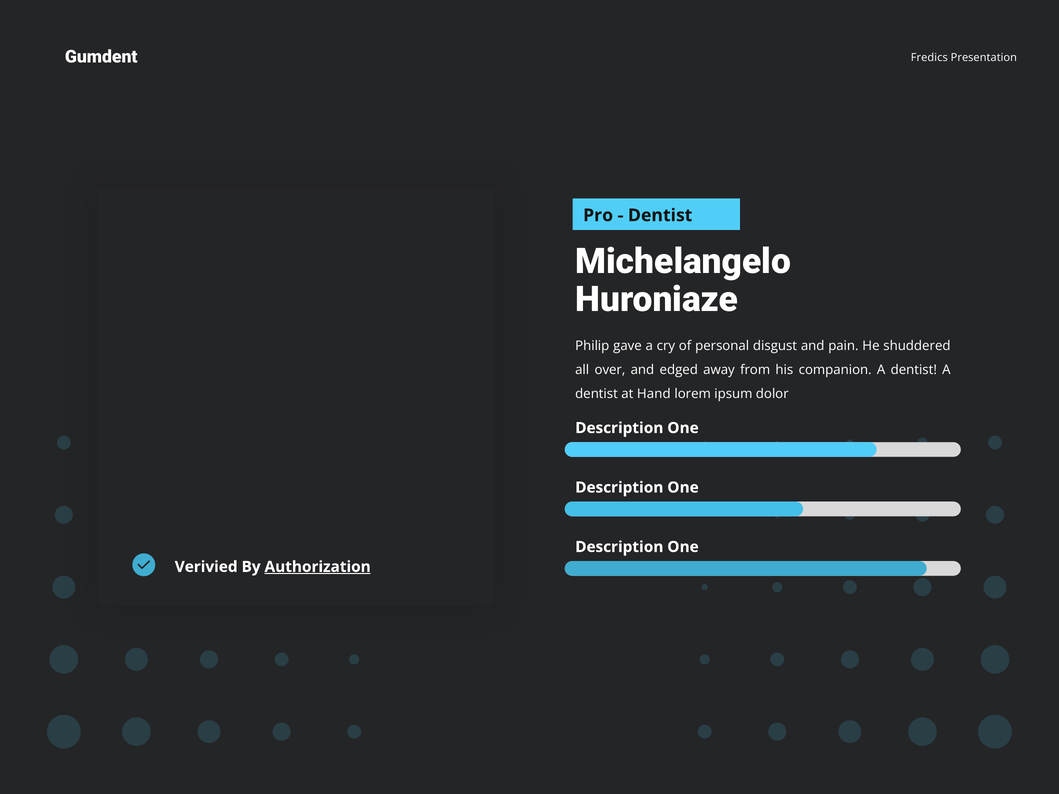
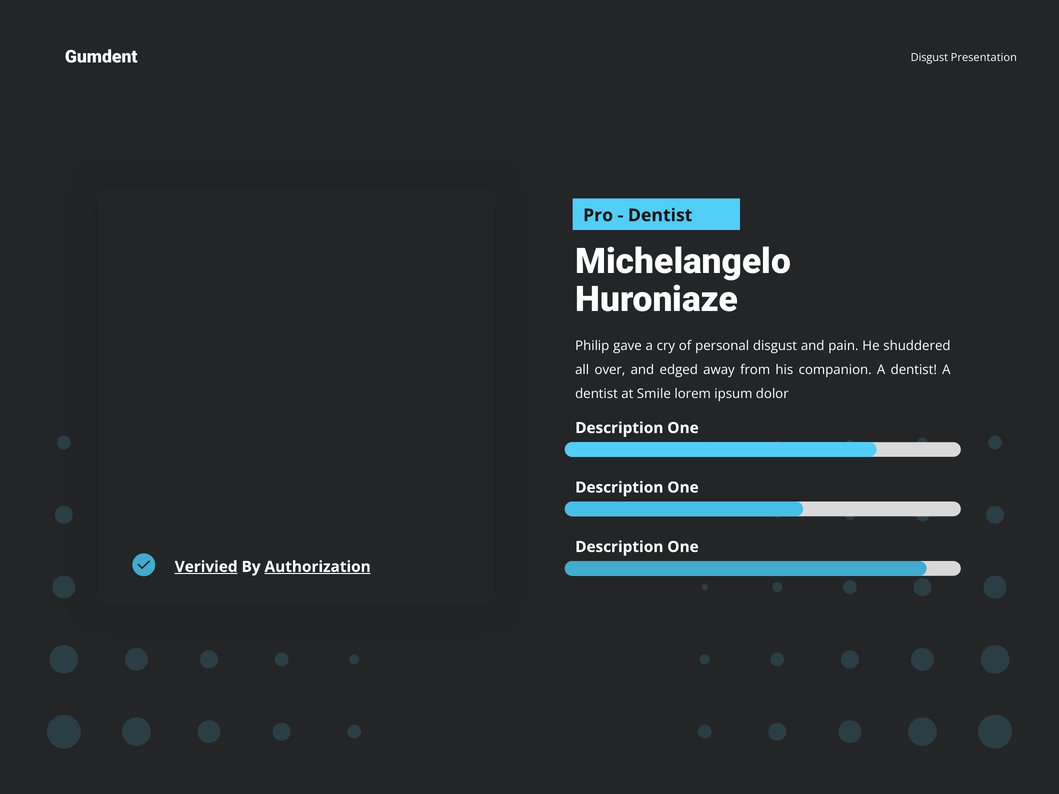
Fredics: Fredics -> Disgust (929, 58)
Hand: Hand -> Smile (654, 394)
Verivied underline: none -> present (206, 567)
